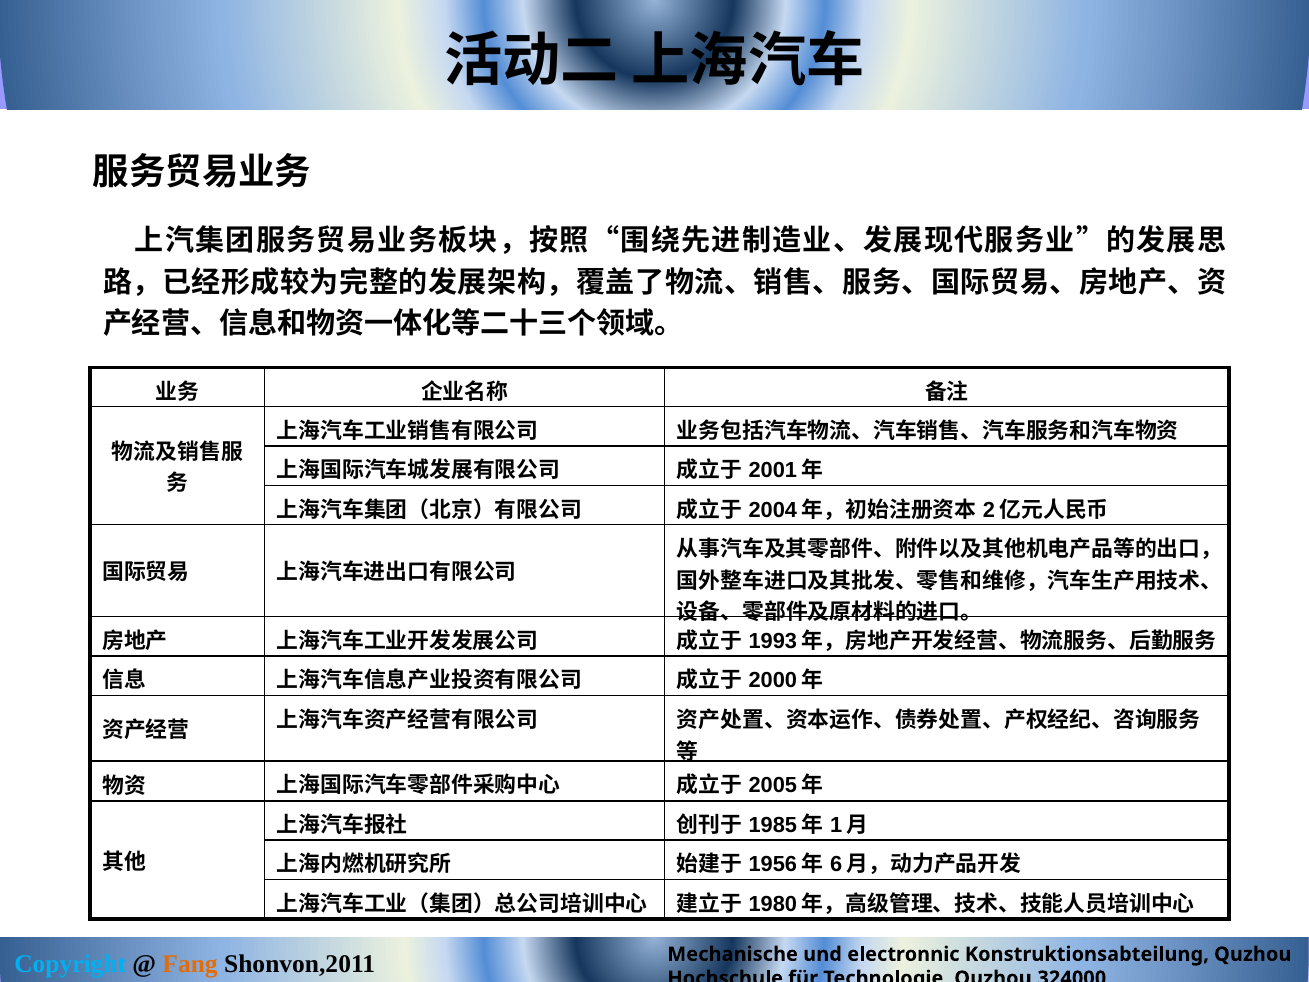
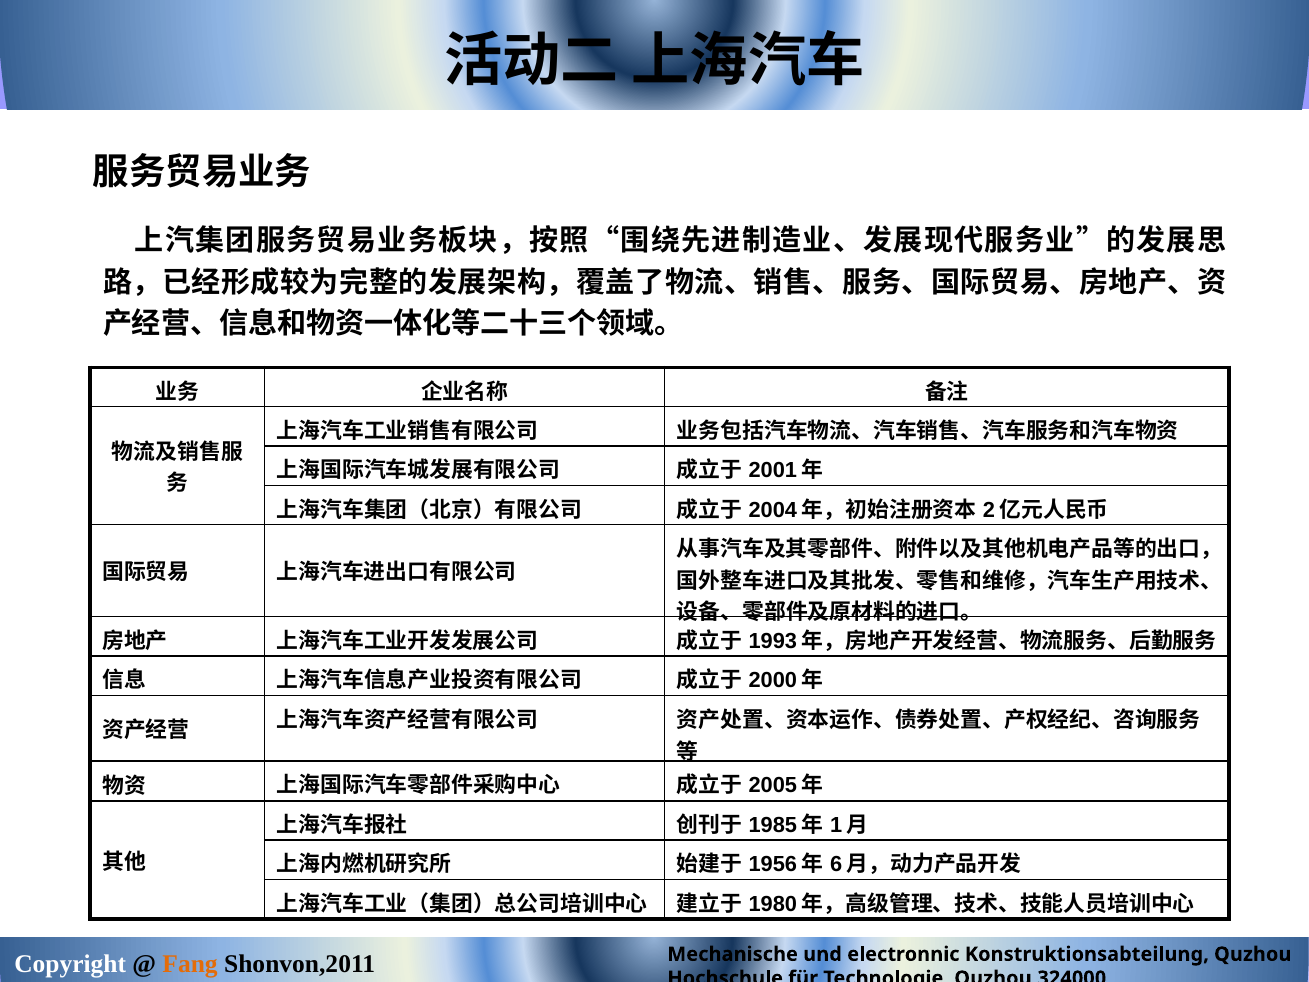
Copyright colour: light blue -> white (70, 964)
